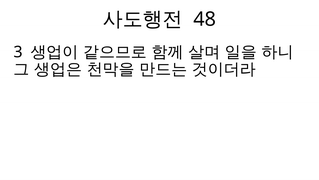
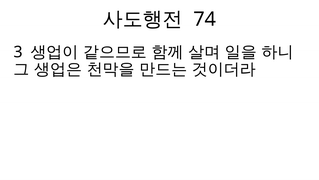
48: 48 -> 74 (205, 19)
